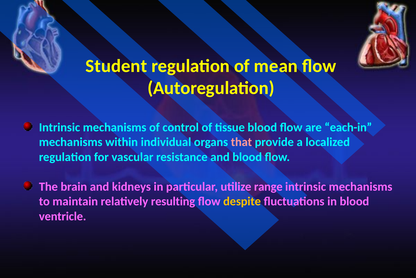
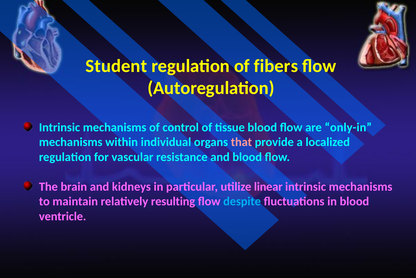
mean: mean -> fibers (276, 66)
each-in: each-in -> only-in (348, 127)
range: range -> linear (268, 186)
despite colour: yellow -> light blue (242, 201)
